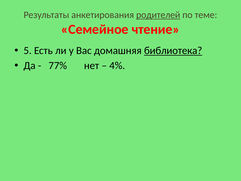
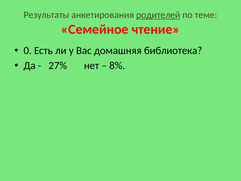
5: 5 -> 0 (28, 51)
библиотека underline: present -> none (173, 51)
77%: 77% -> 27% (58, 66)
4%: 4% -> 8% (117, 66)
